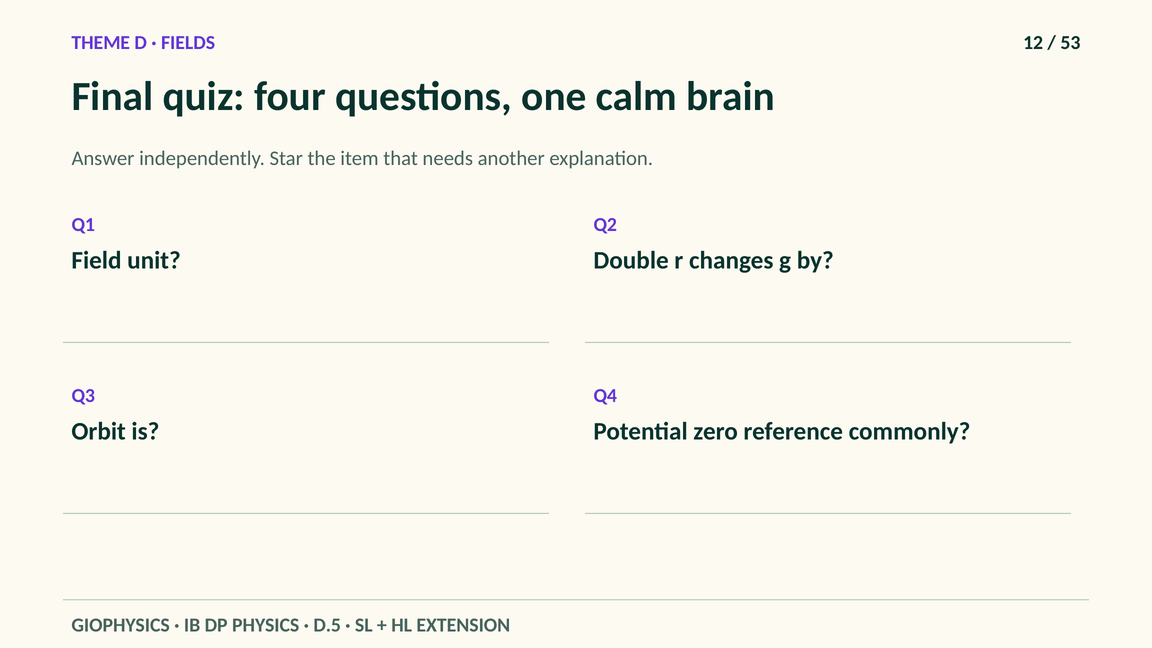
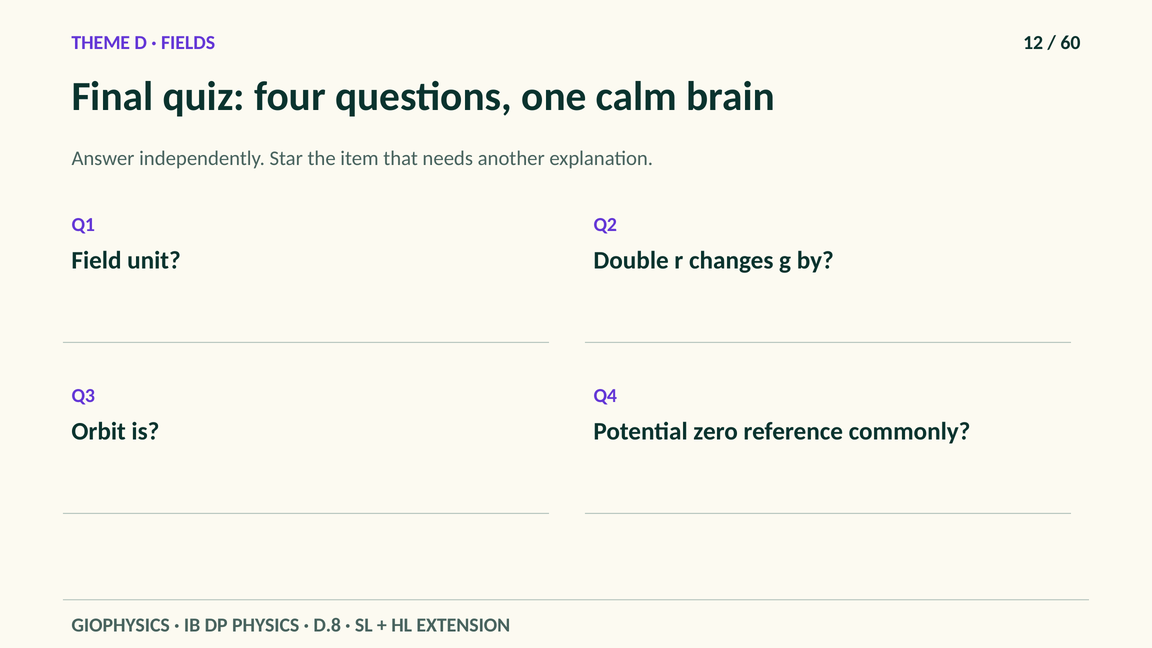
53: 53 -> 60 (1070, 43)
D.5: D.5 -> D.8 (327, 625)
